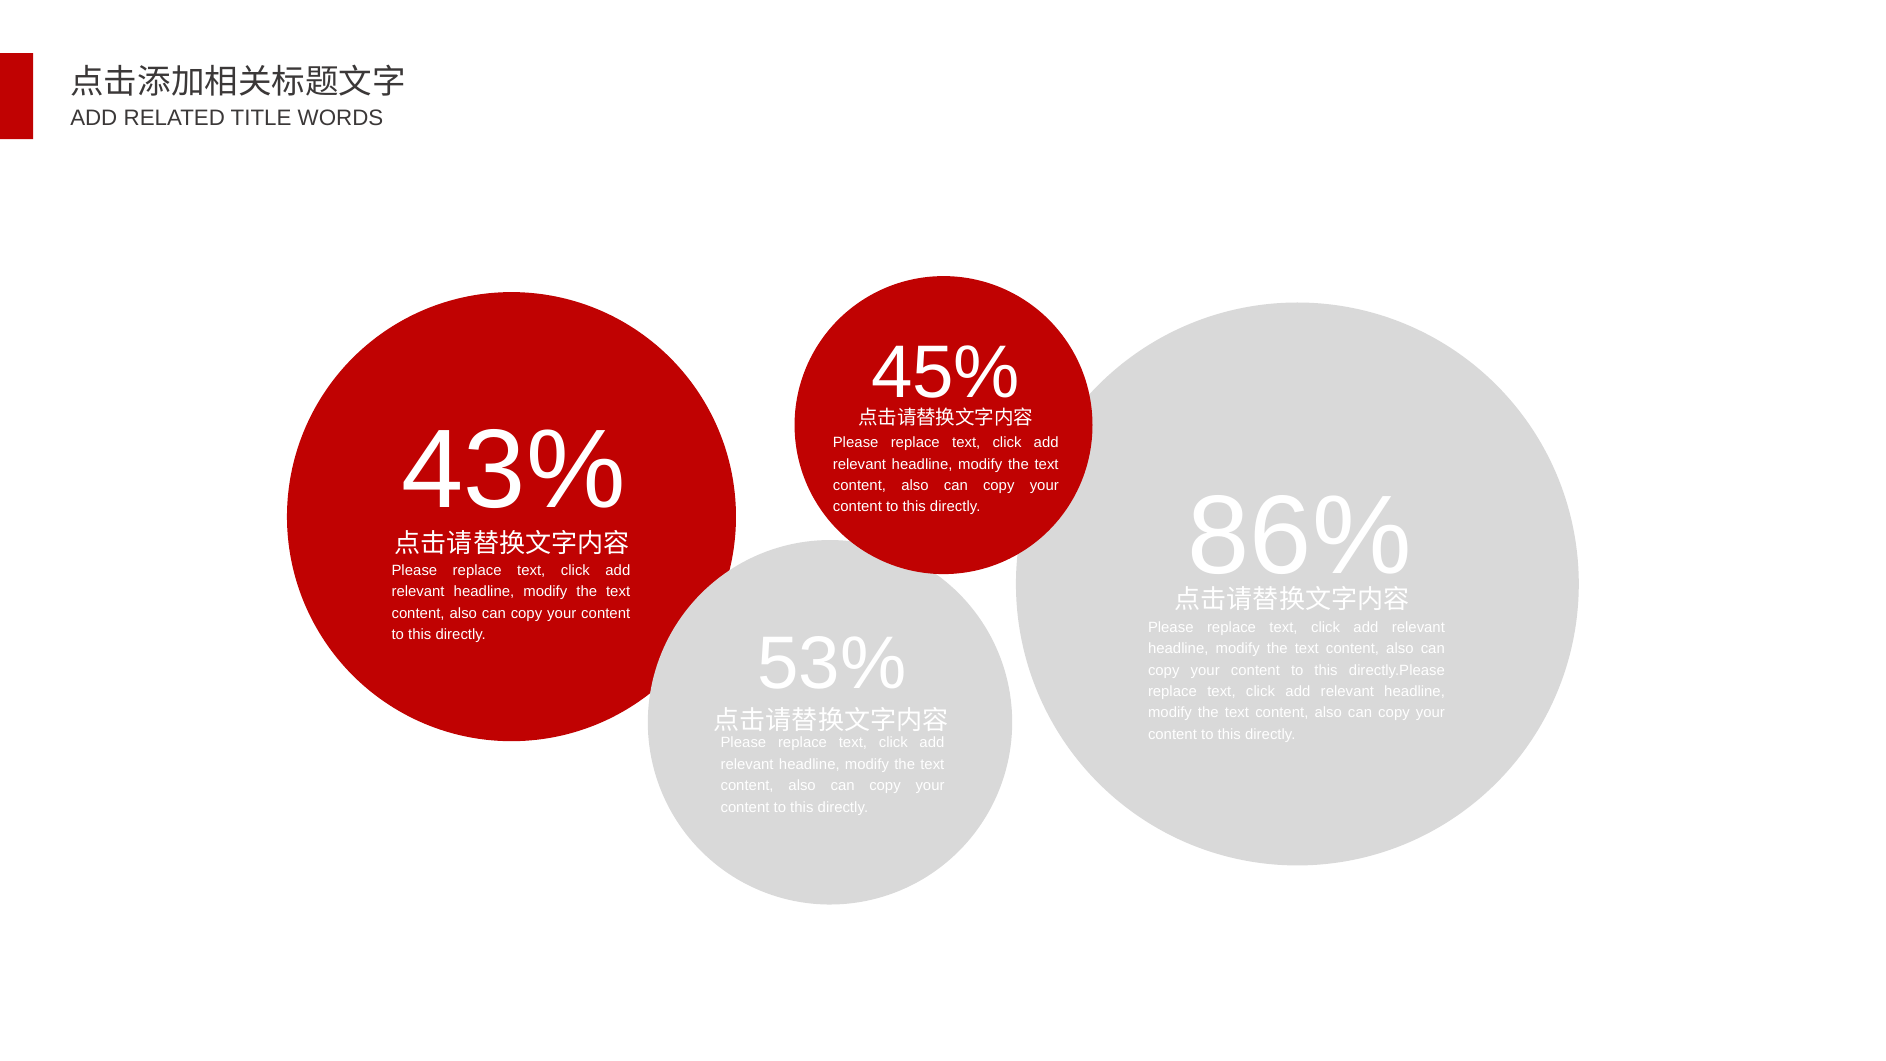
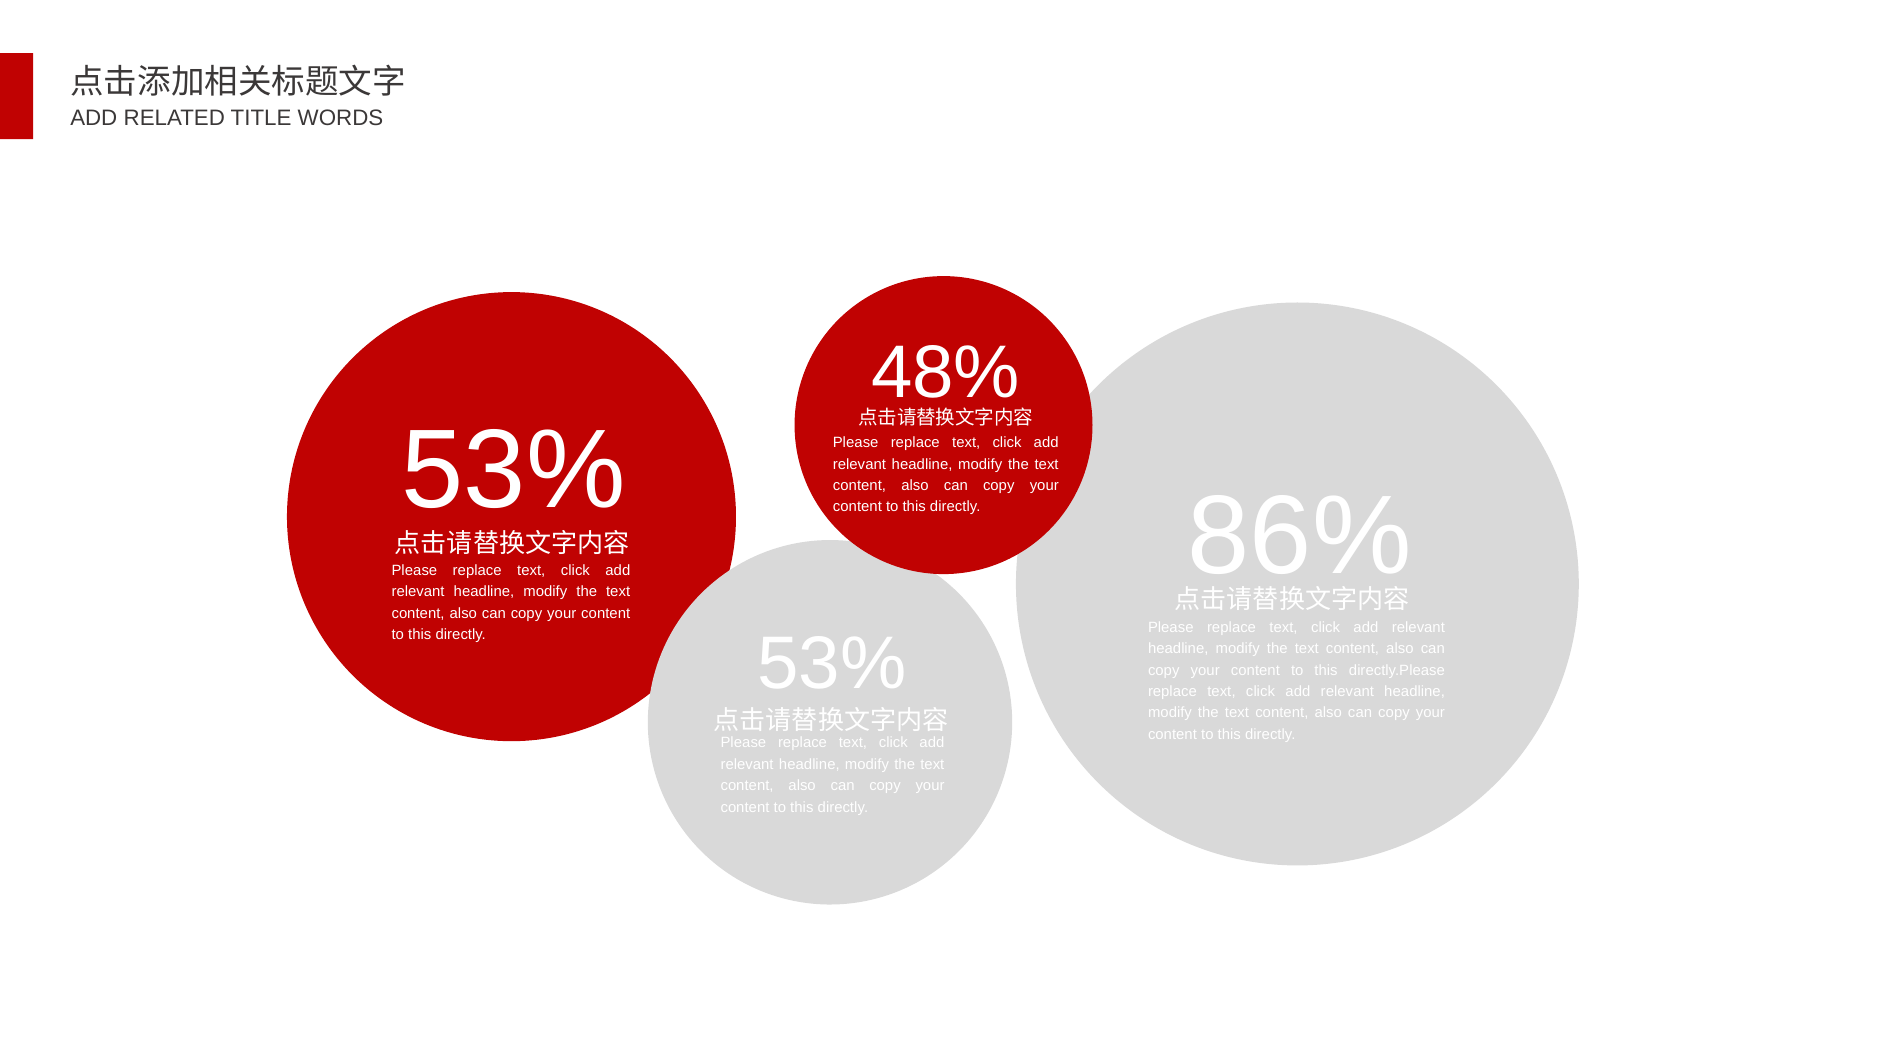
45%: 45% -> 48% (945, 373)
43%: 43% -> 53% (514, 471)
